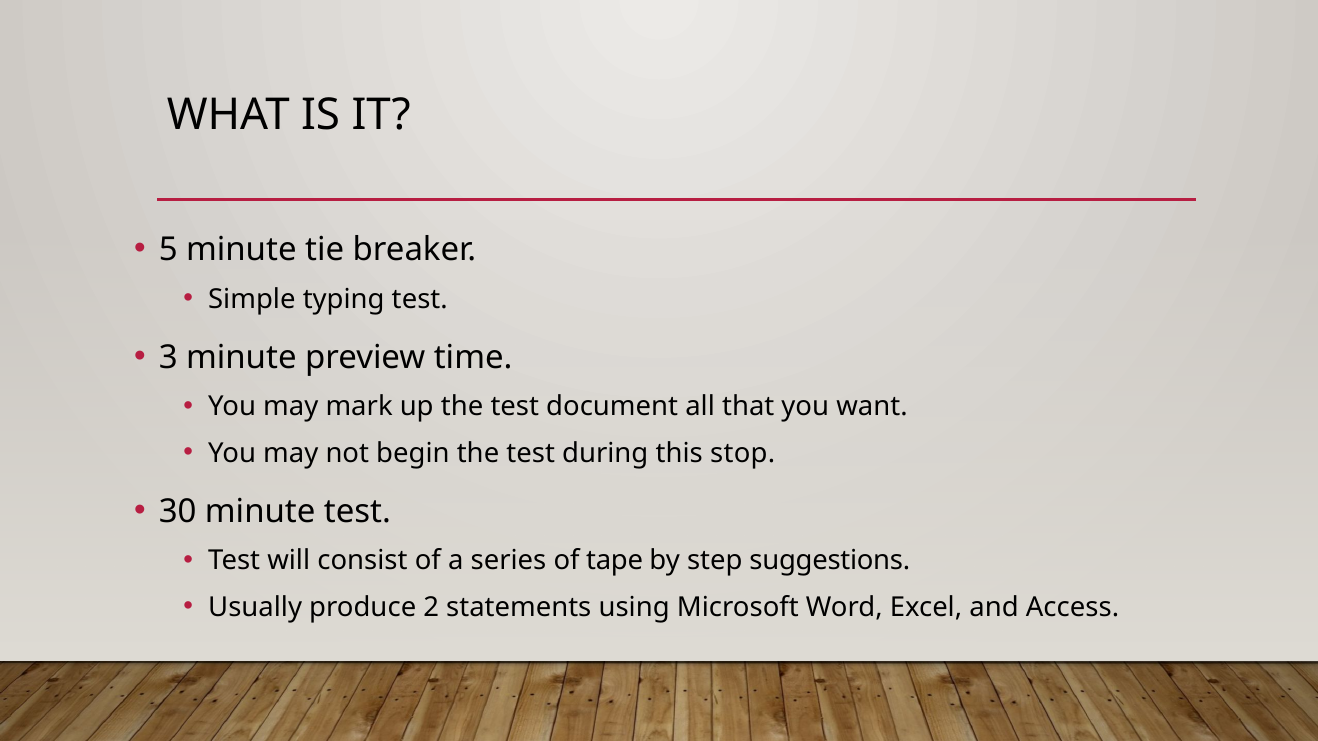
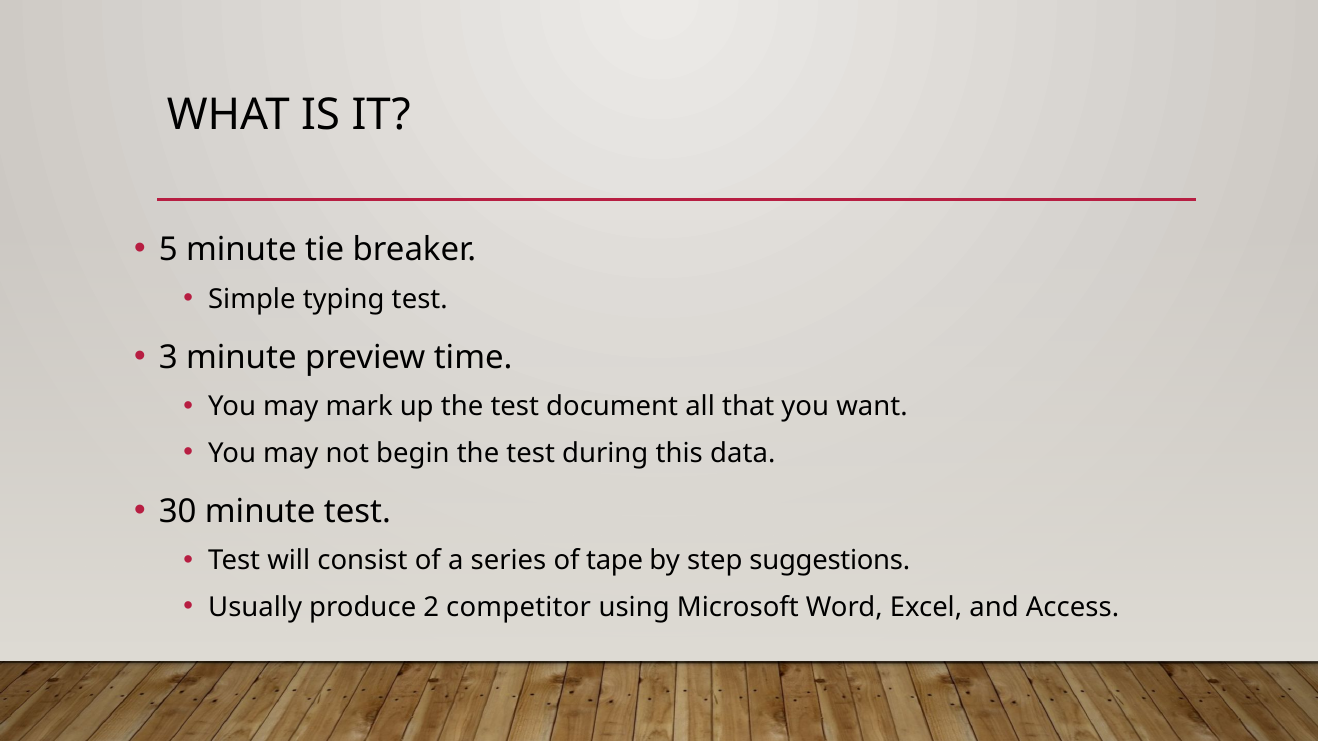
stop: stop -> data (743, 453)
statements: statements -> competitor (519, 607)
